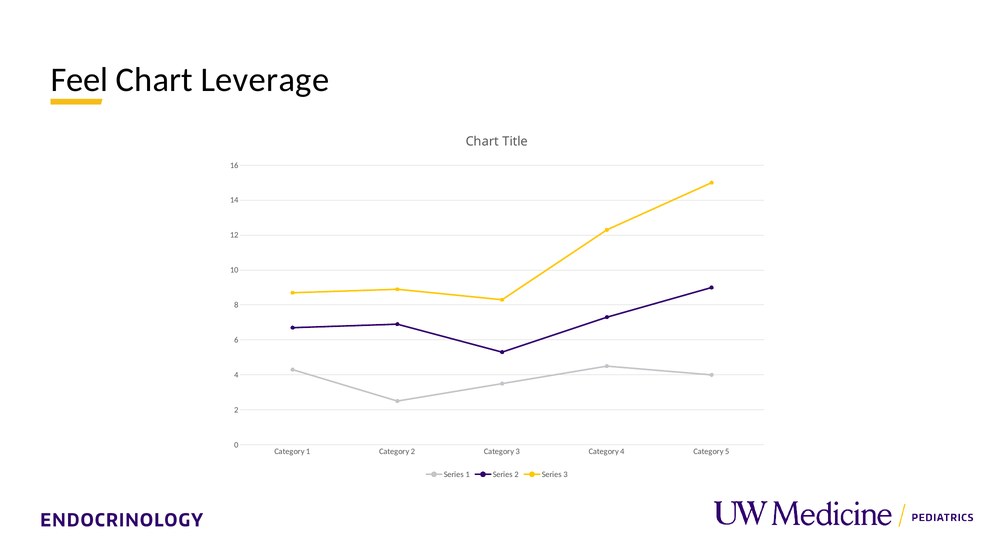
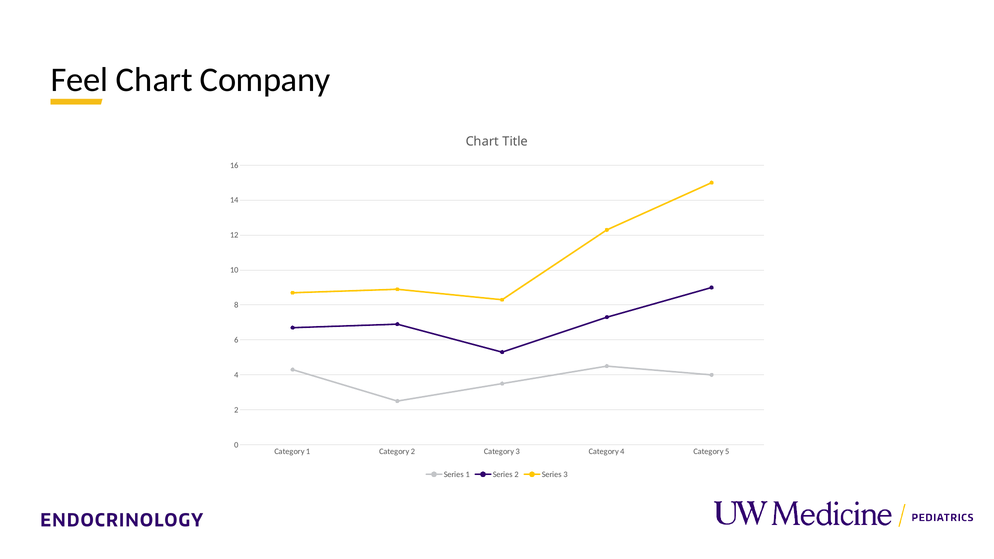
Leverage: Leverage -> Company (265, 80)
